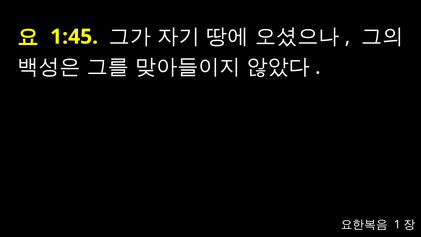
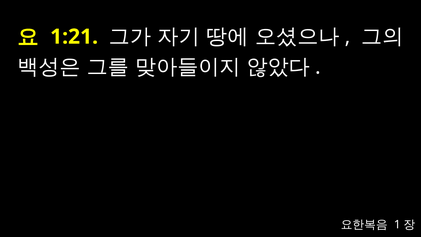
1:45: 1:45 -> 1:21 (74, 37)
